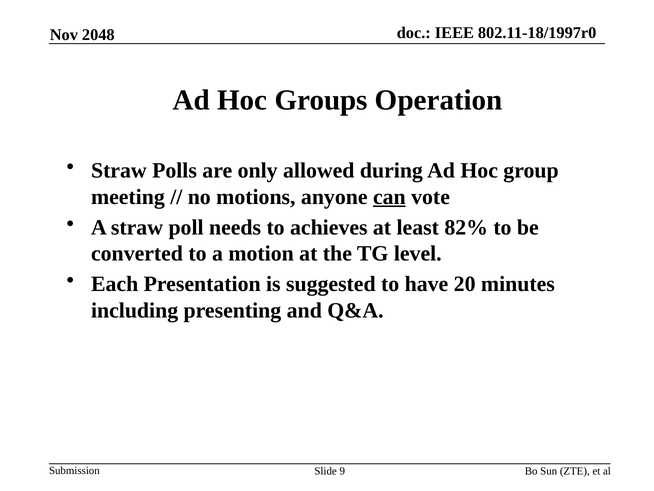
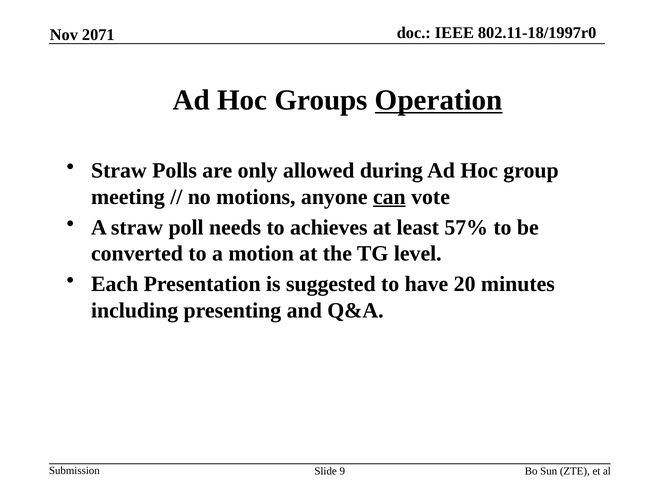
2048: 2048 -> 2071 (98, 35)
Operation underline: none -> present (439, 100)
82%: 82% -> 57% (466, 227)
